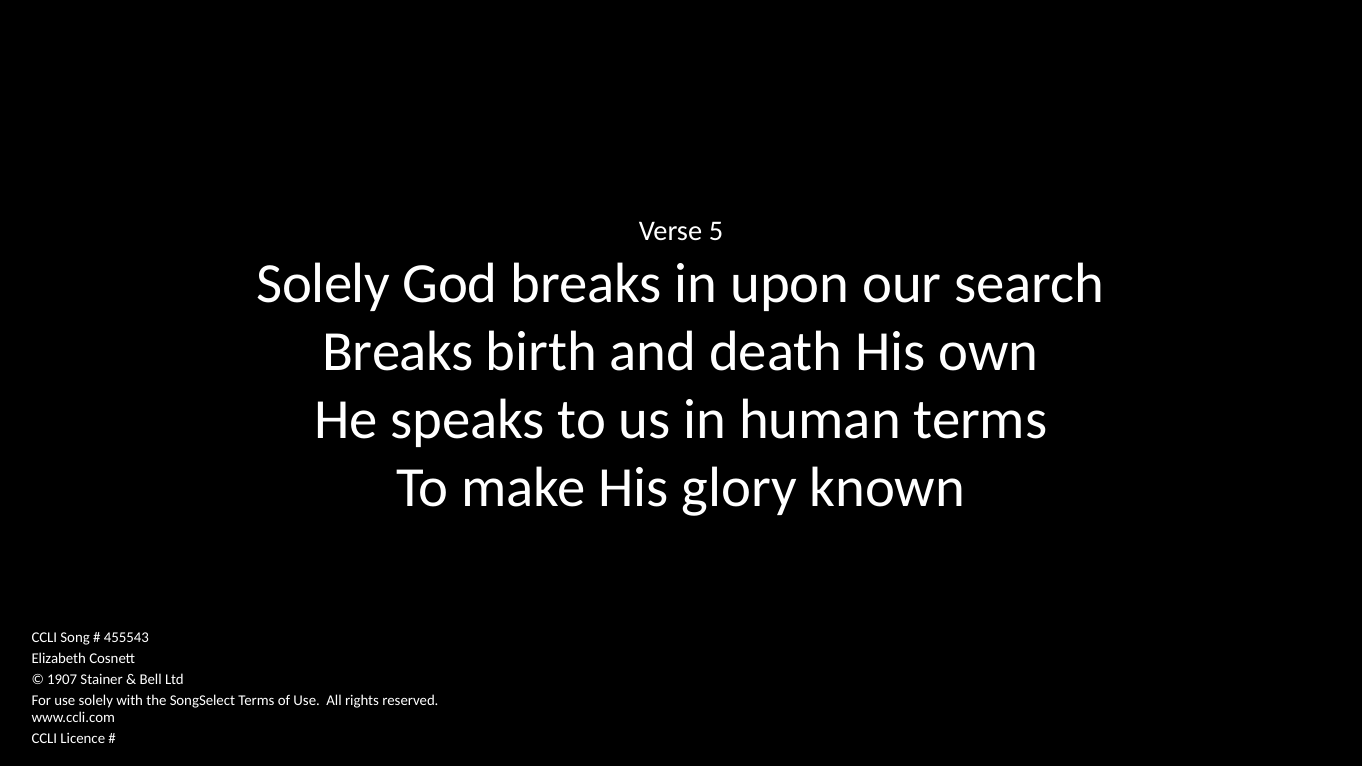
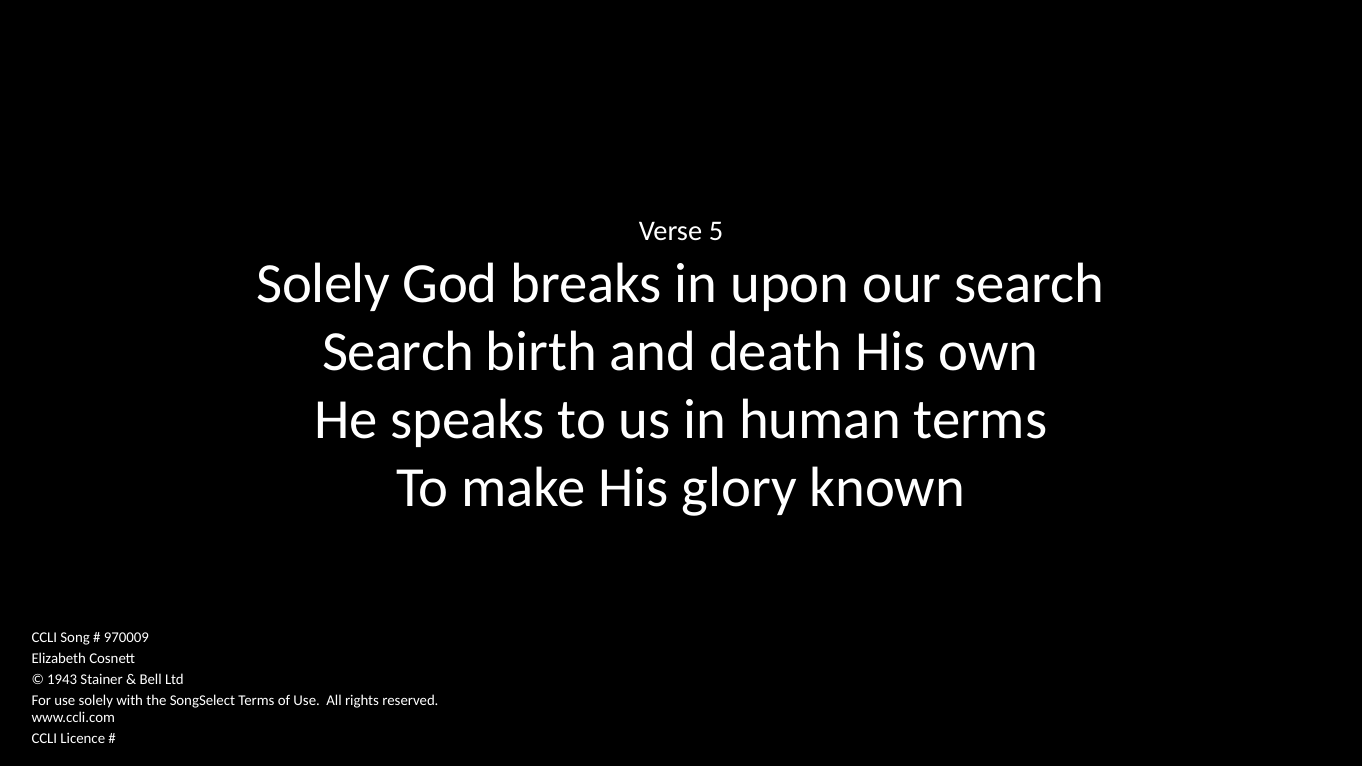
Breaks: Breaks -> Search (398, 352)
455543: 455543 -> 970009 (126, 638)
1907: 1907 -> 1943 (62, 679)
